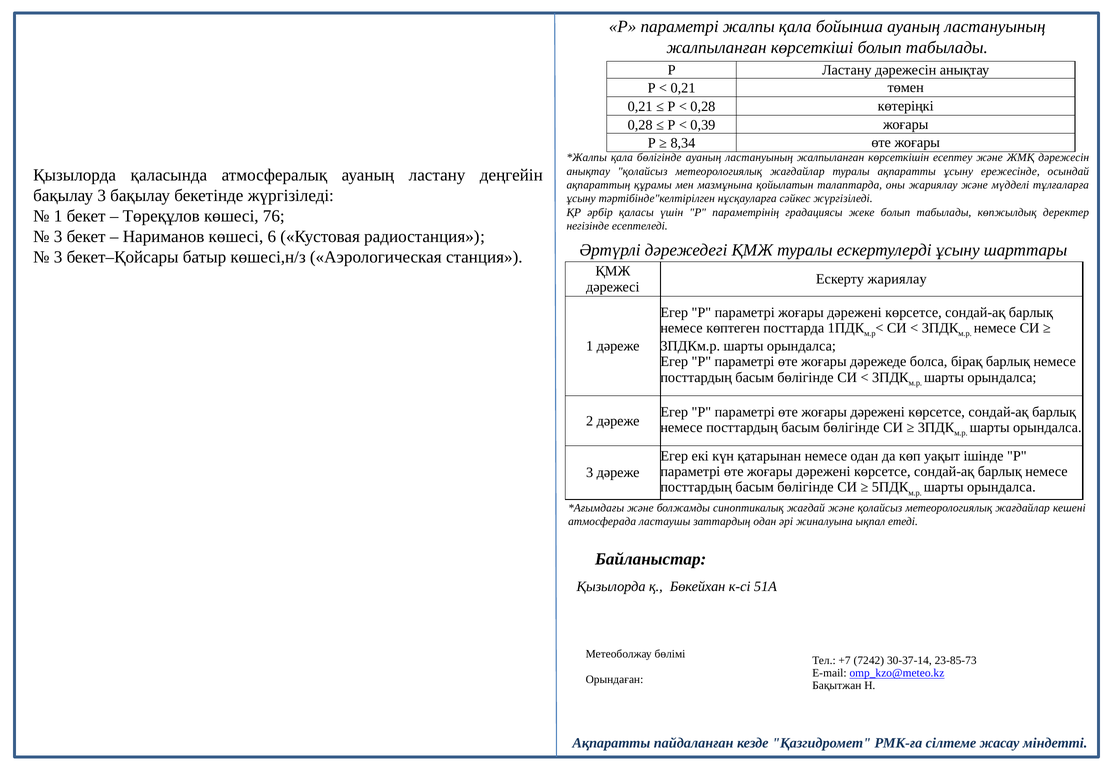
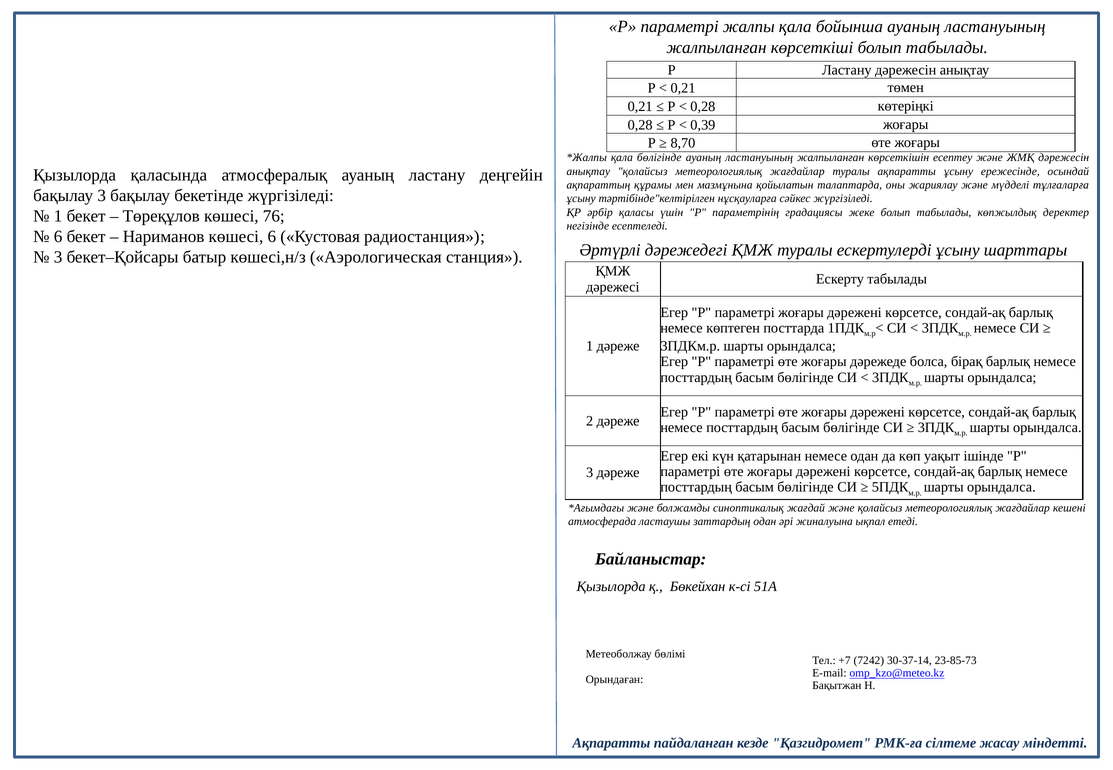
8,34: 8,34 -> 8,70 (683, 143)
3: 3 -> 6 (58, 237)
Ескерту жариялау: жариялау -> табылады (897, 279)
